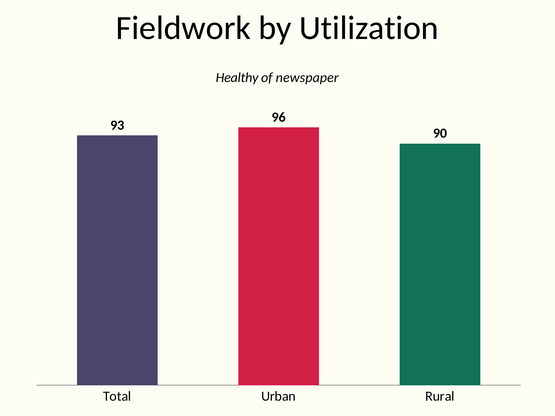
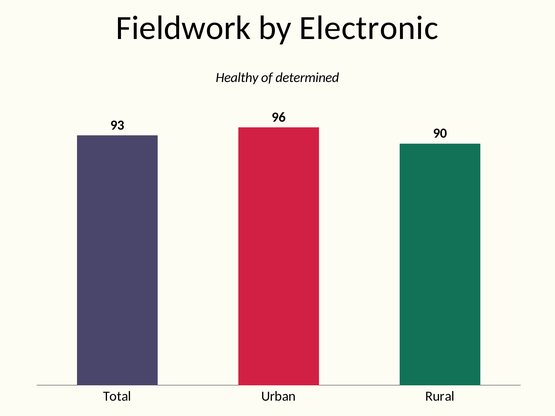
Utilization: Utilization -> Electronic (369, 28)
newspaper: newspaper -> determined (307, 78)
